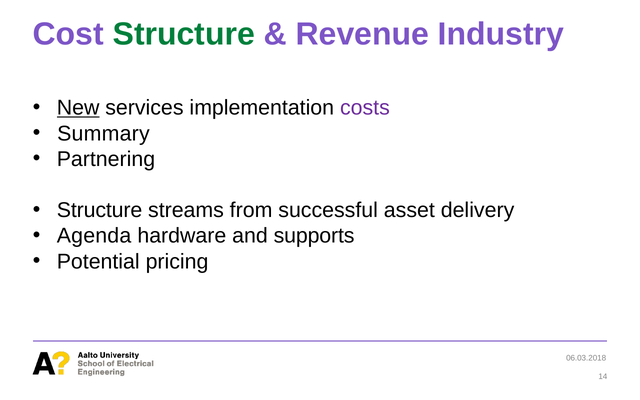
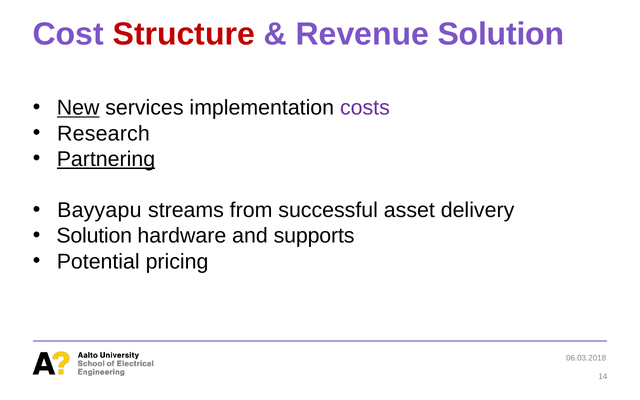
Structure colour: green -> red (184, 34)
Revenue Industry: Industry -> Solution (501, 34)
Summary: Summary -> Research (103, 134)
Partnering underline: none -> present (106, 159)
Structure: Structure -> Bayyapu (99, 210)
Agenda: Agenda -> Solution (94, 236)
